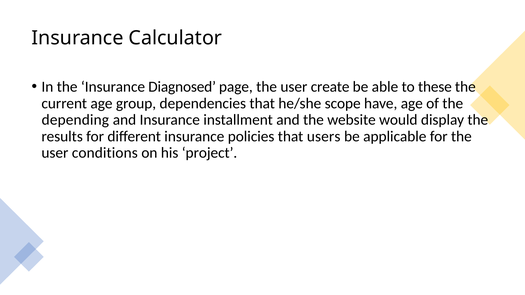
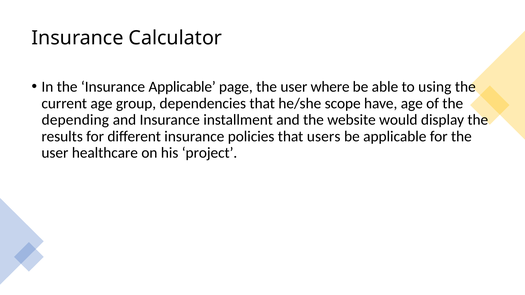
Insurance Diagnosed: Diagnosed -> Applicable (182, 87)
create: create -> where (330, 87)
these: these -> using (435, 87)
conditions: conditions -> healthcare (105, 153)
